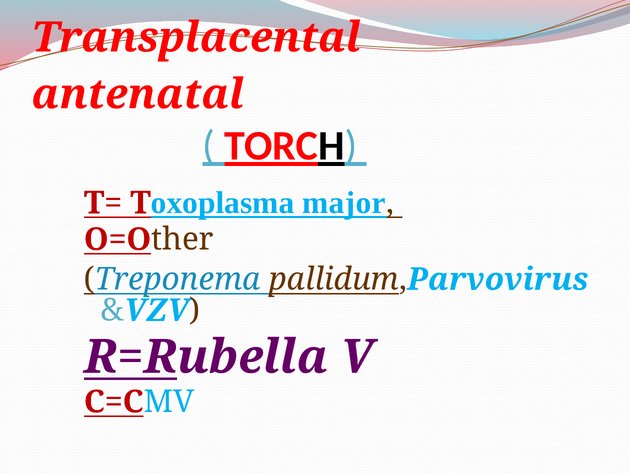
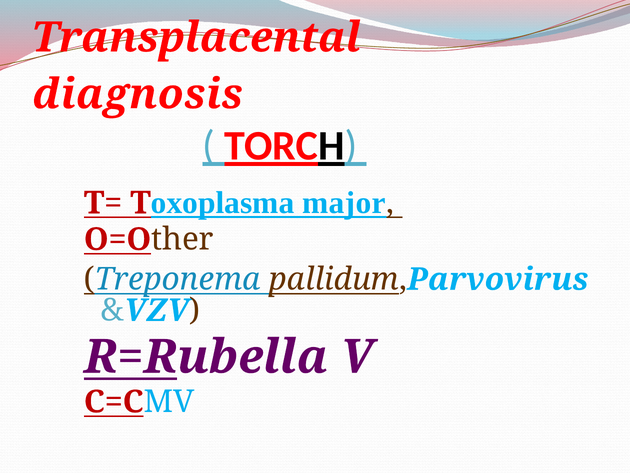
antenatal: antenatal -> diagnosis (138, 94)
